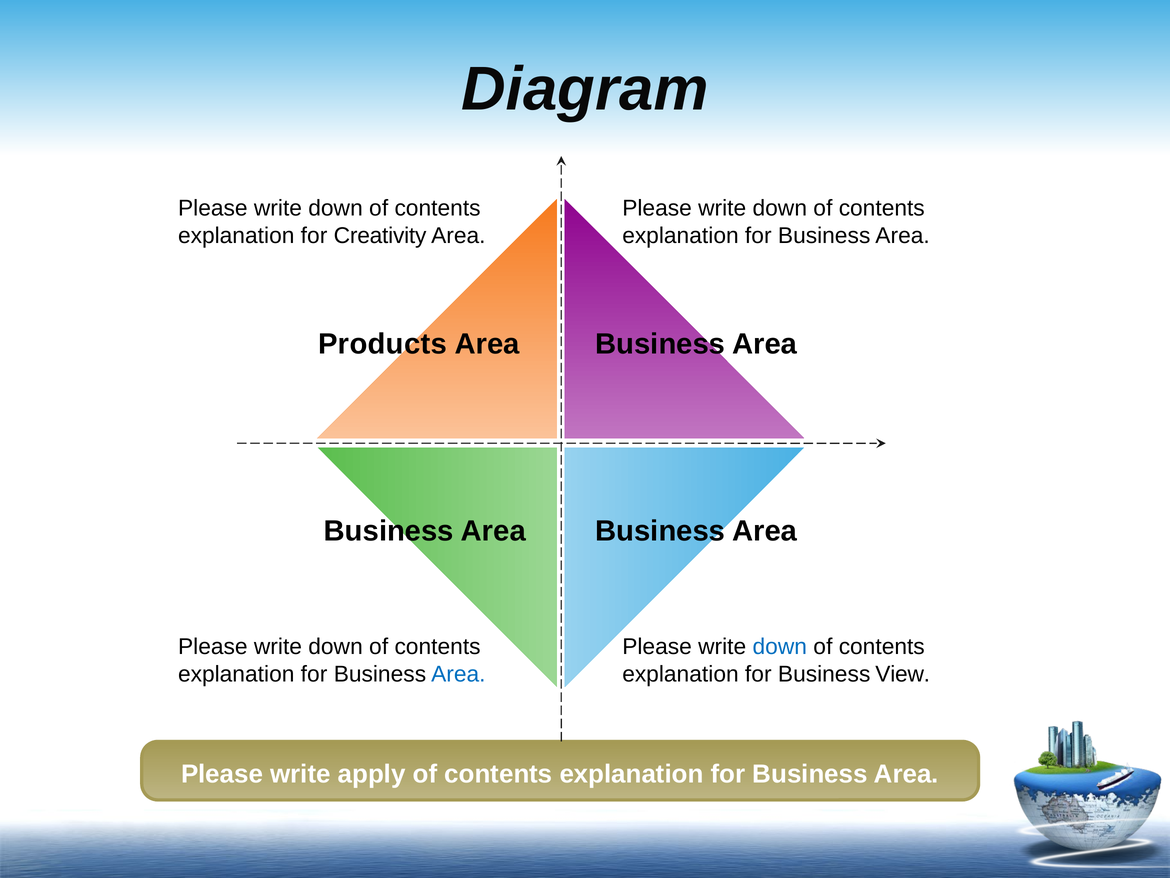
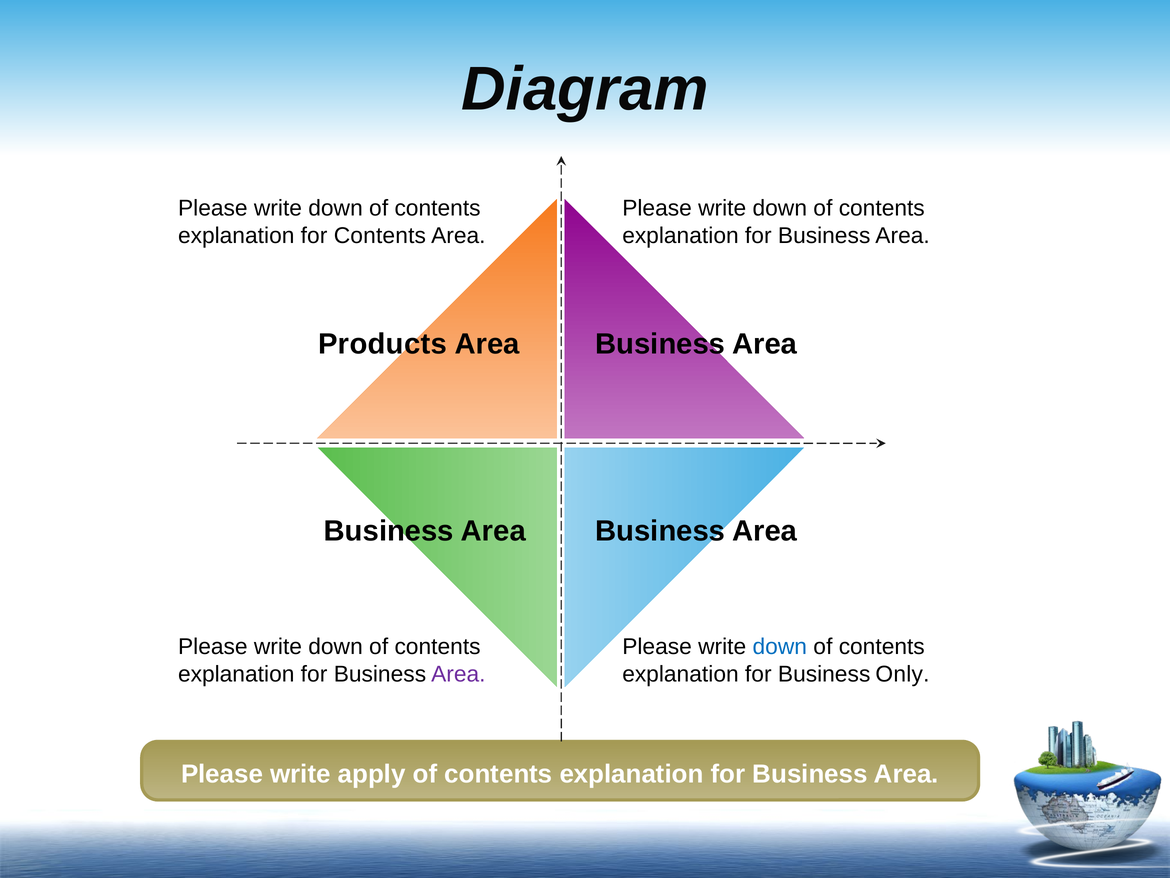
for Creativity: Creativity -> Contents (380, 236)
Area colour: blue -> purple (458, 674)
View: View -> Only (902, 674)
